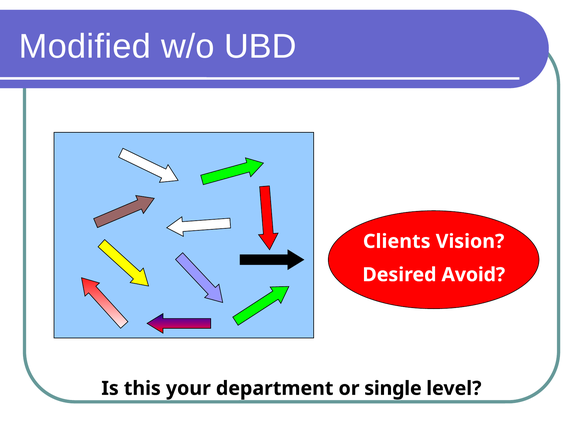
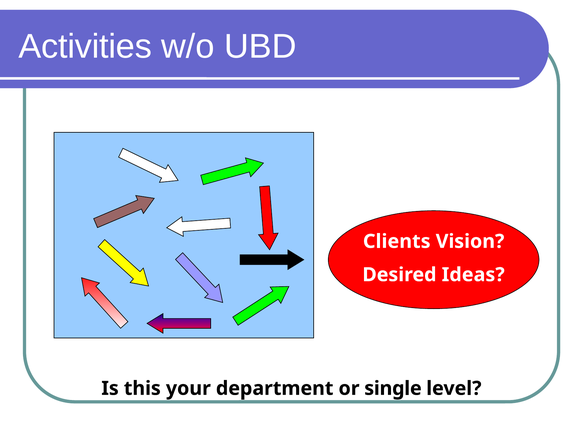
Modified: Modified -> Activities (85, 46)
Avoid: Avoid -> Ideas (473, 275)
